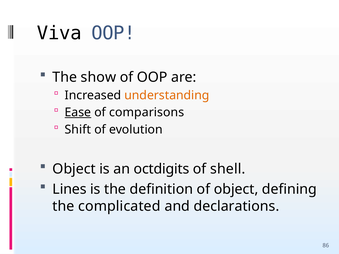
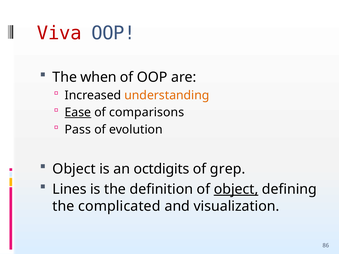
Viva colour: black -> red (59, 33)
show: show -> when (99, 77)
Shift: Shift -> Pass (78, 130)
shell: shell -> grep (228, 169)
object underline: none -> present (236, 189)
declarations: declarations -> visualization (236, 206)
